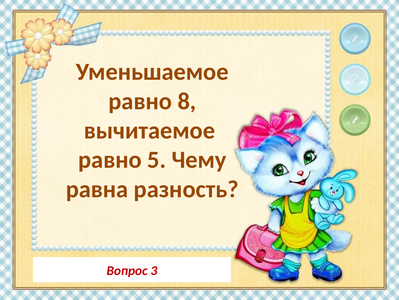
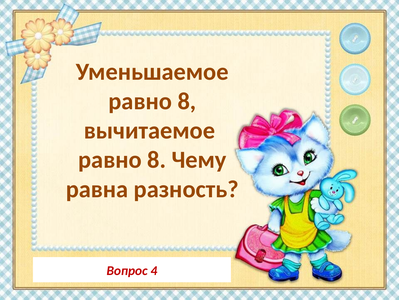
5: 5 -> 8 (157, 159)
3: 3 -> 4 (154, 270)
